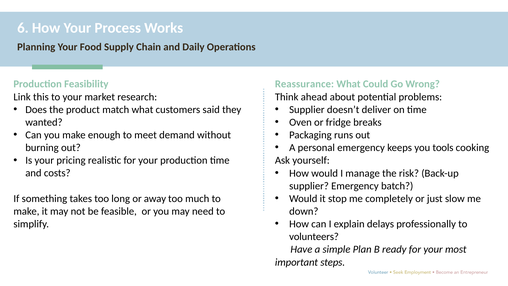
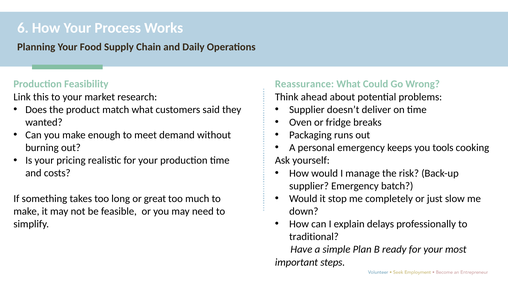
away: away -> great (155, 198)
volunteers: volunteers -> traditional (314, 237)
